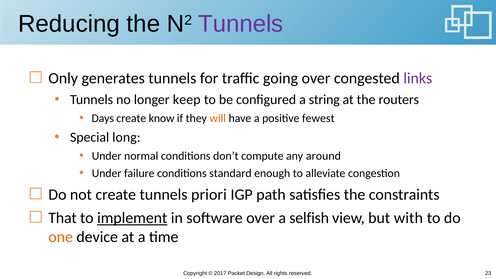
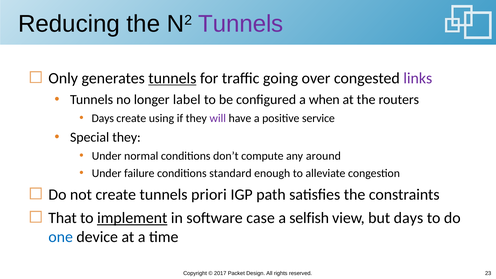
tunnels underline: none -> present (172, 78)
keep: keep -> label (187, 100)
string: string -> when (324, 100)
know: know -> using (161, 118)
will colour: orange -> purple (218, 118)
fewest: fewest -> service (318, 118)
Special long: long -> they (127, 137)
software over: over -> case (261, 218)
but with: with -> days (408, 218)
one colour: orange -> blue (61, 237)
